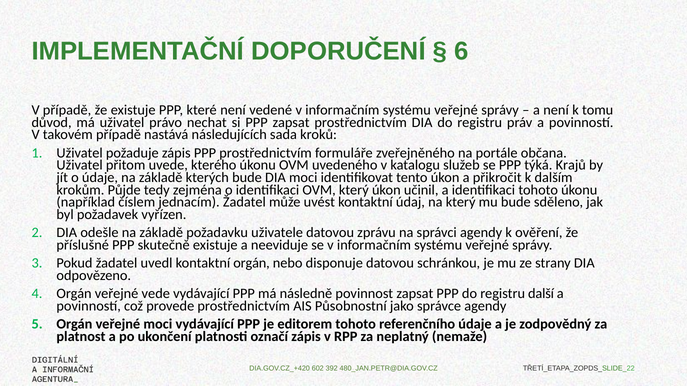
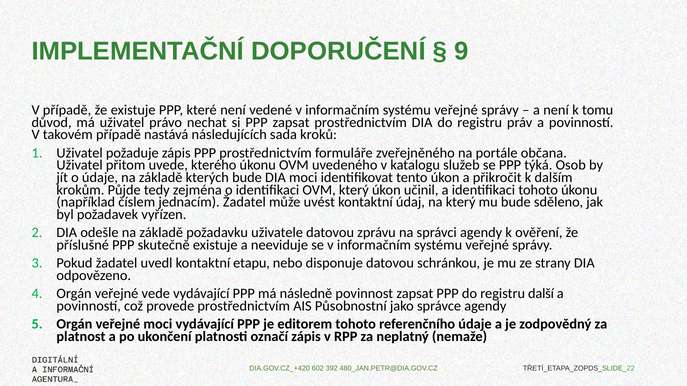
6: 6 -> 9 (461, 51)
Krajů: Krajů -> Osob (571, 165)
kontaktní orgán: orgán -> etapu (252, 263)
